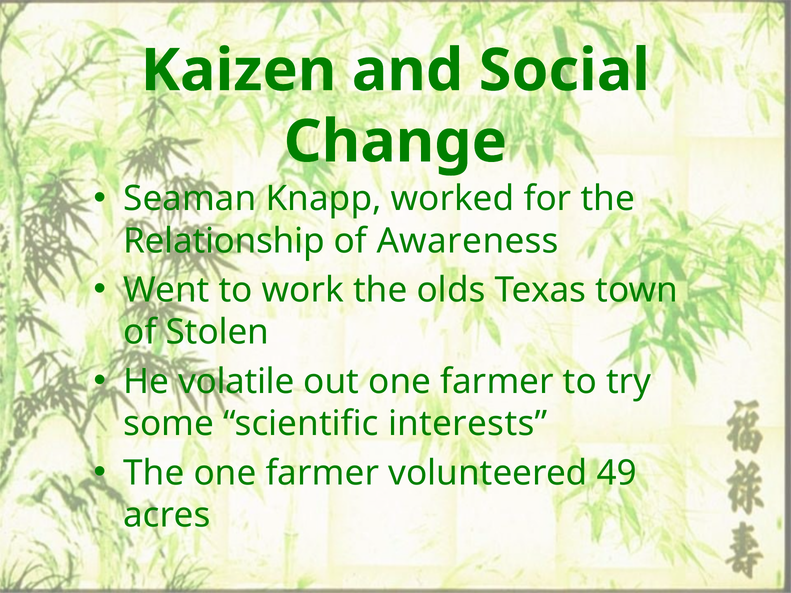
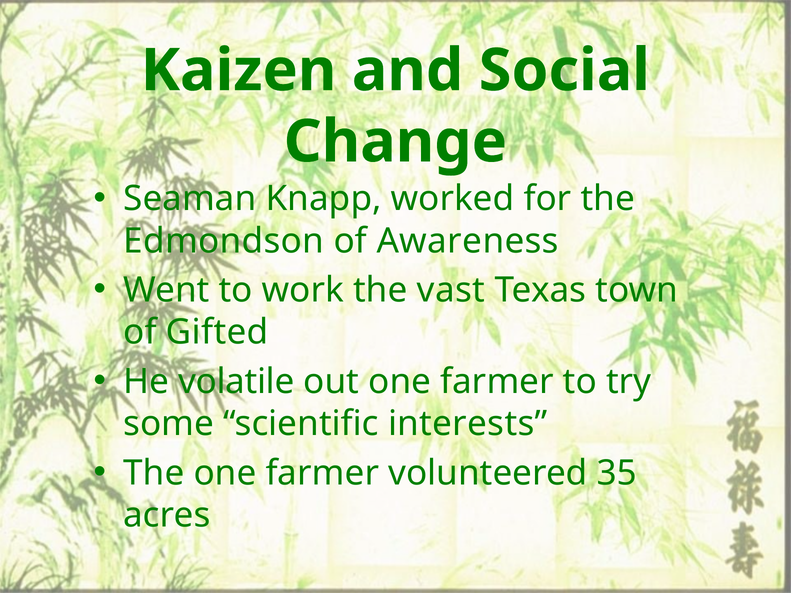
Relationship: Relationship -> Edmondson (224, 241)
olds: olds -> vast (451, 290)
Stolen: Stolen -> Gifted (217, 333)
49: 49 -> 35 (617, 473)
